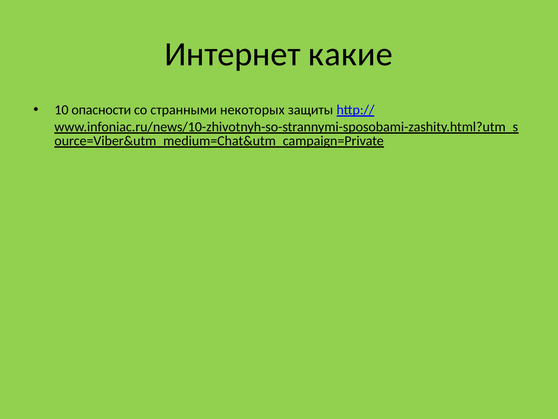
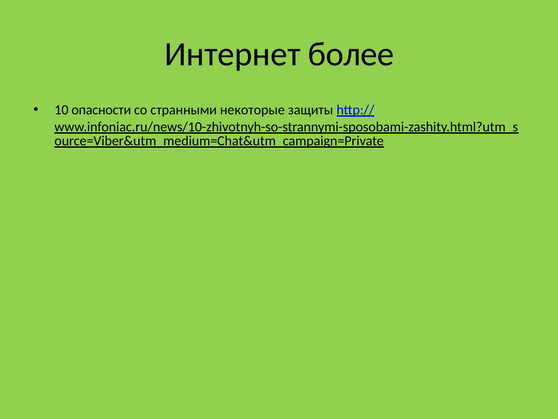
какие: какие -> более (351, 54)
некоторых: некоторых -> некоторые (252, 110)
